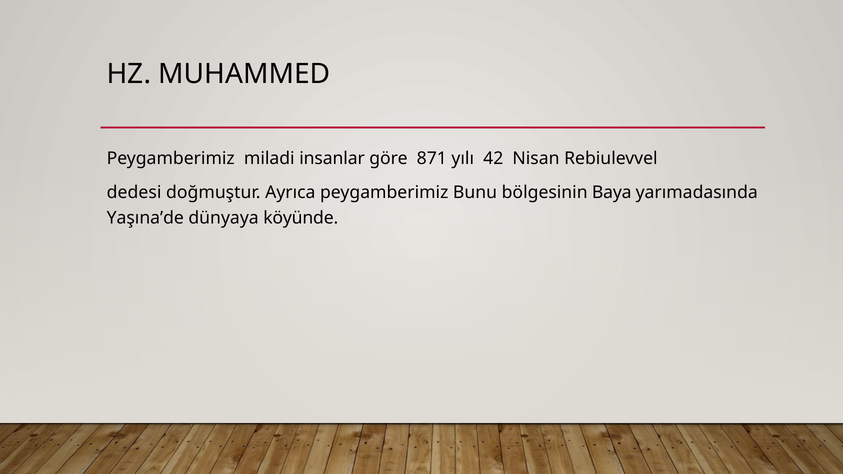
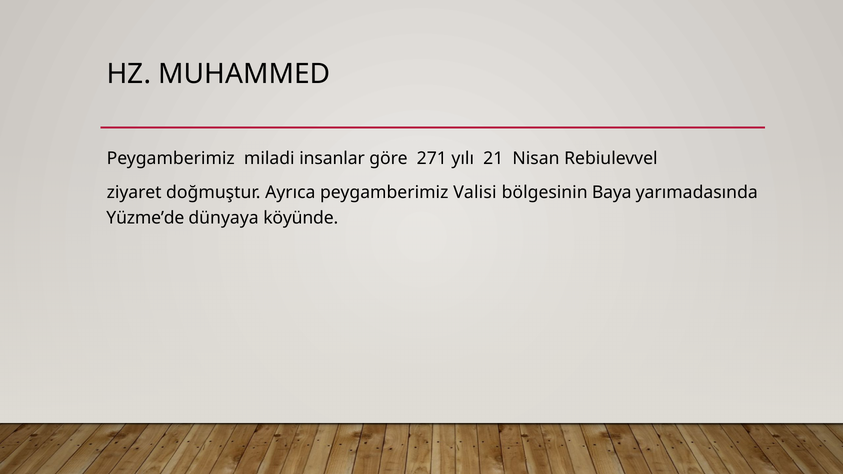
871: 871 -> 271 (432, 159)
42: 42 -> 21 (493, 159)
dedesi: dedesi -> ziyaret (134, 193)
Bunu: Bunu -> Valisi (475, 193)
Yaşına’de: Yaşına’de -> Yüzme’de (145, 218)
